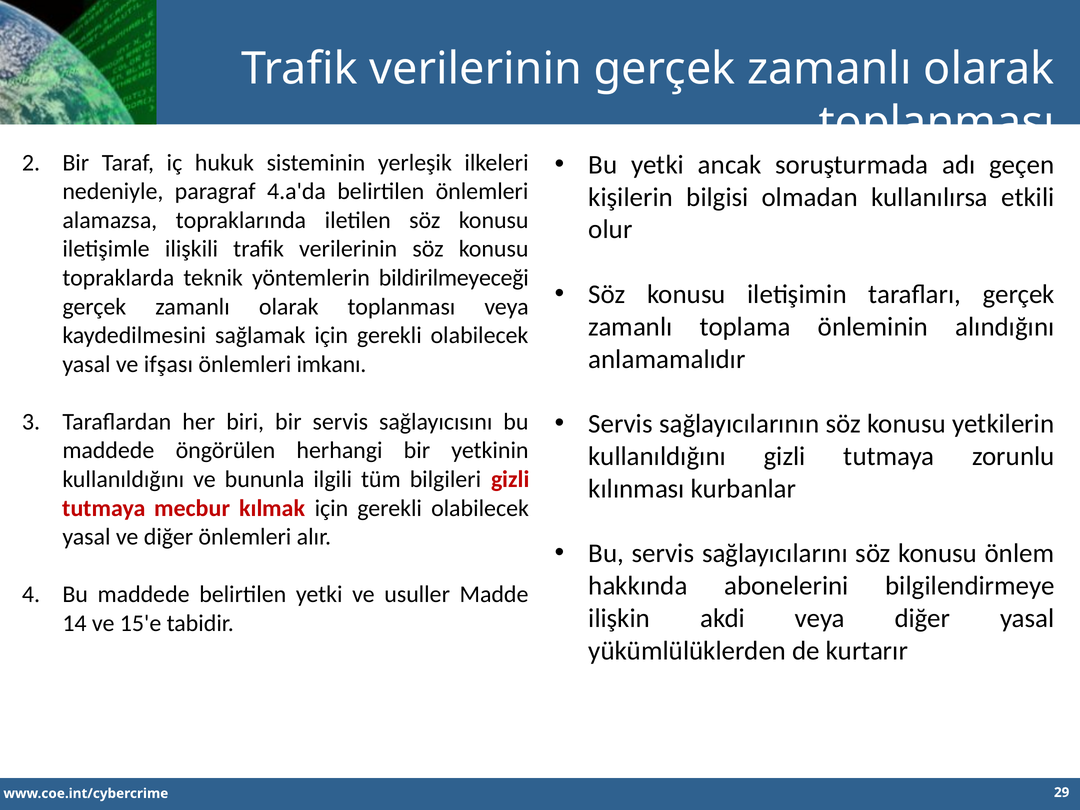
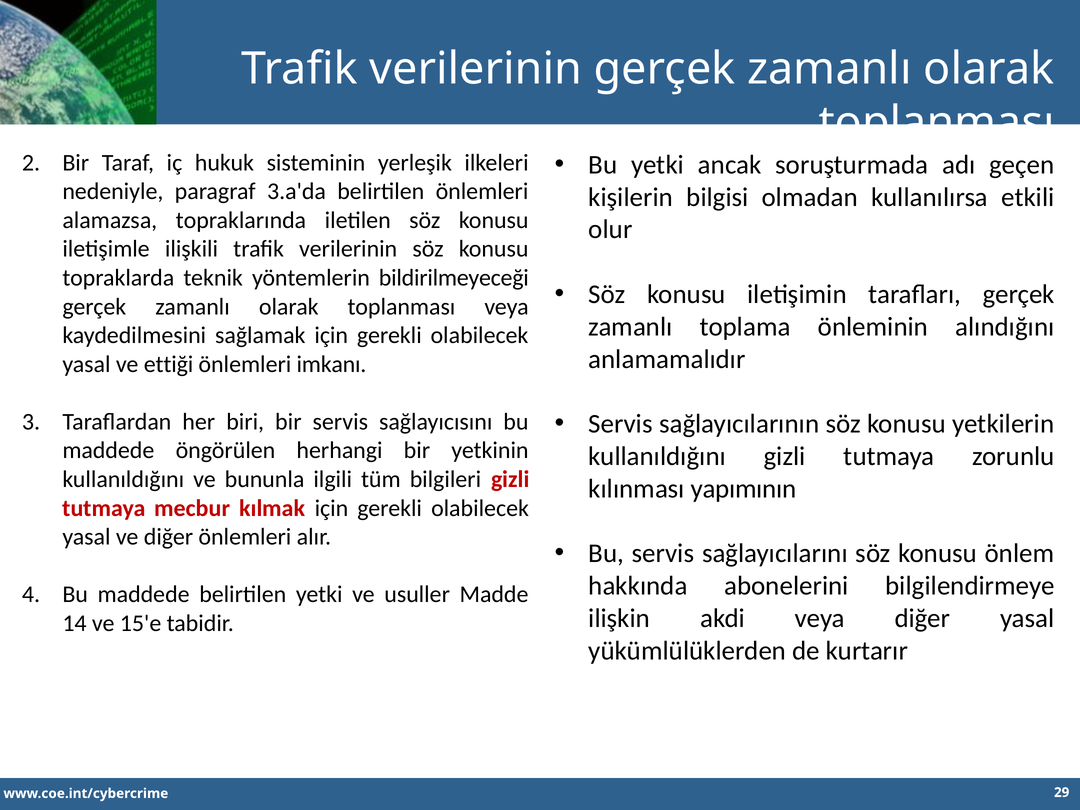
4.a'da: 4.a'da -> 3.a'da (297, 192)
ifşası: ifşası -> ettiği (169, 364)
kurbanlar: kurbanlar -> yapımının (744, 489)
